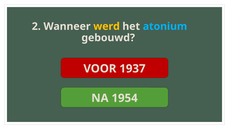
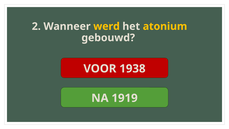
atonium colour: light blue -> yellow (165, 26)
1937: 1937 -> 1938 (132, 69)
1954: 1954 -> 1919 (125, 98)
